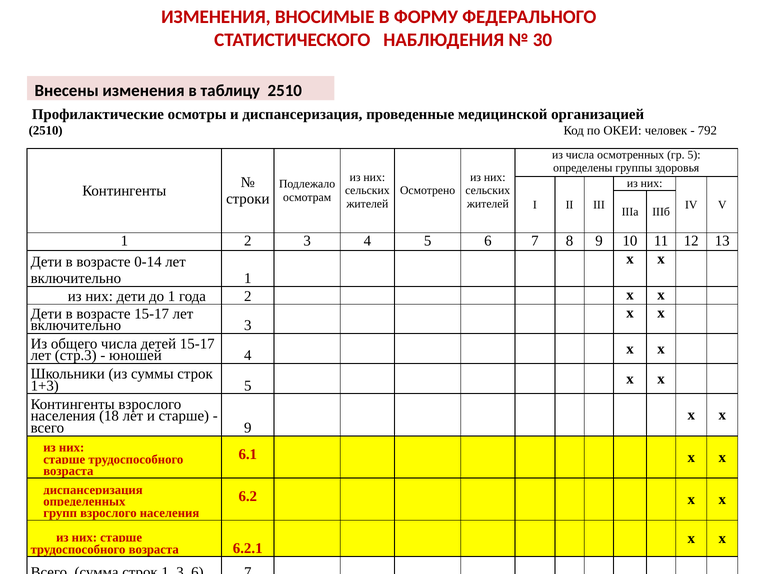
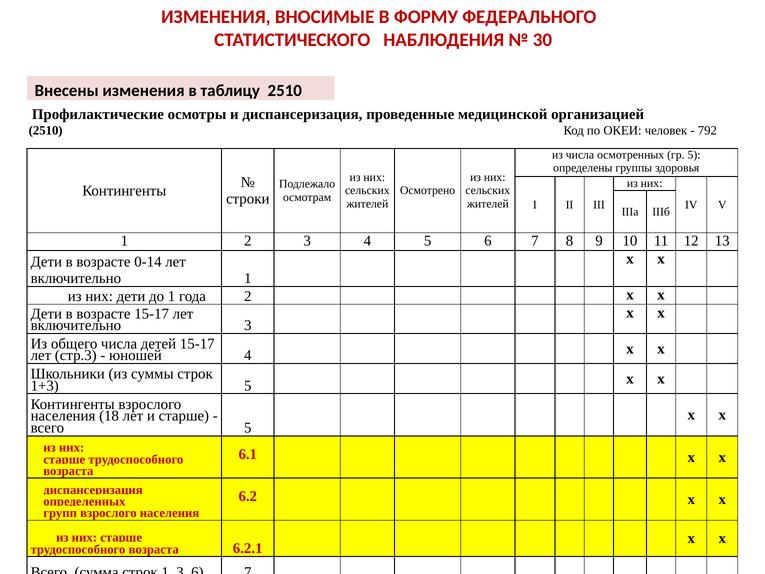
всего 9: 9 -> 5 (248, 428)
